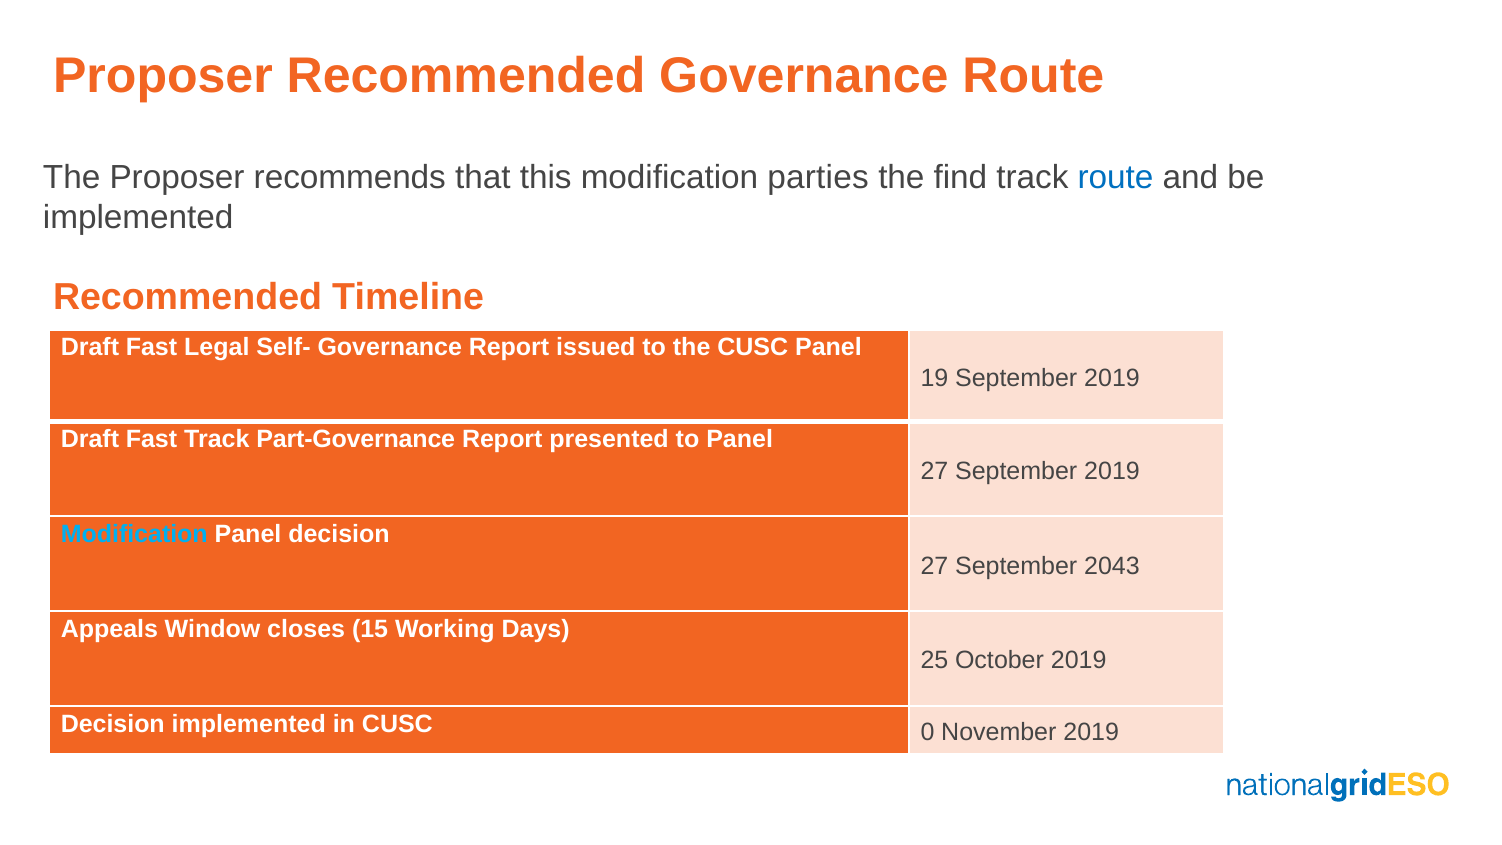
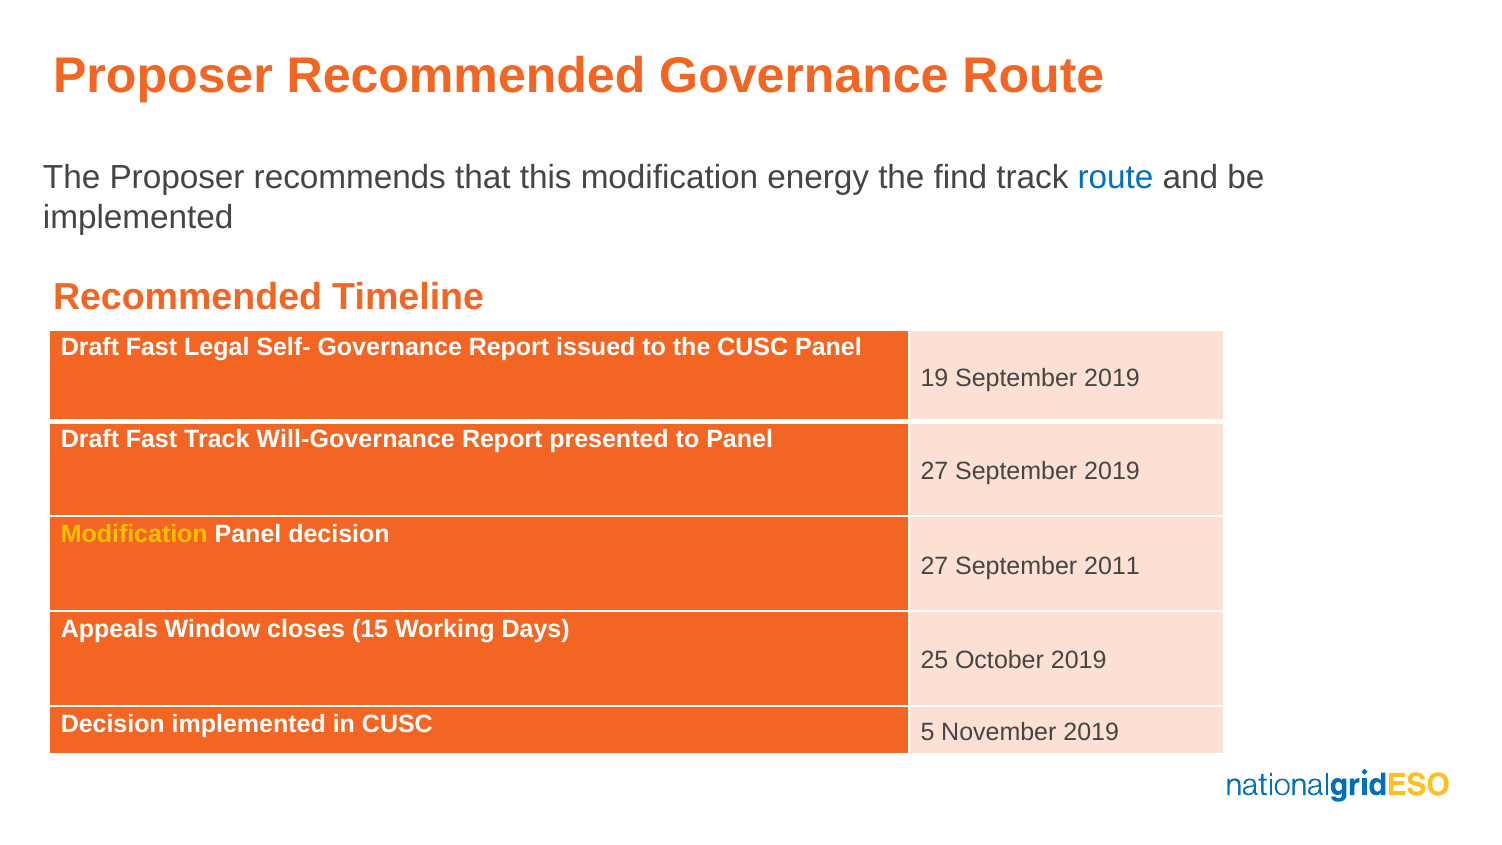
parties: parties -> energy (818, 178)
Part-Governance: Part-Governance -> Will-Governance (356, 439)
Modification colour: light blue -> yellow (134, 534)
2043: 2043 -> 2011 (1112, 566)
0: 0 -> 5 (927, 732)
